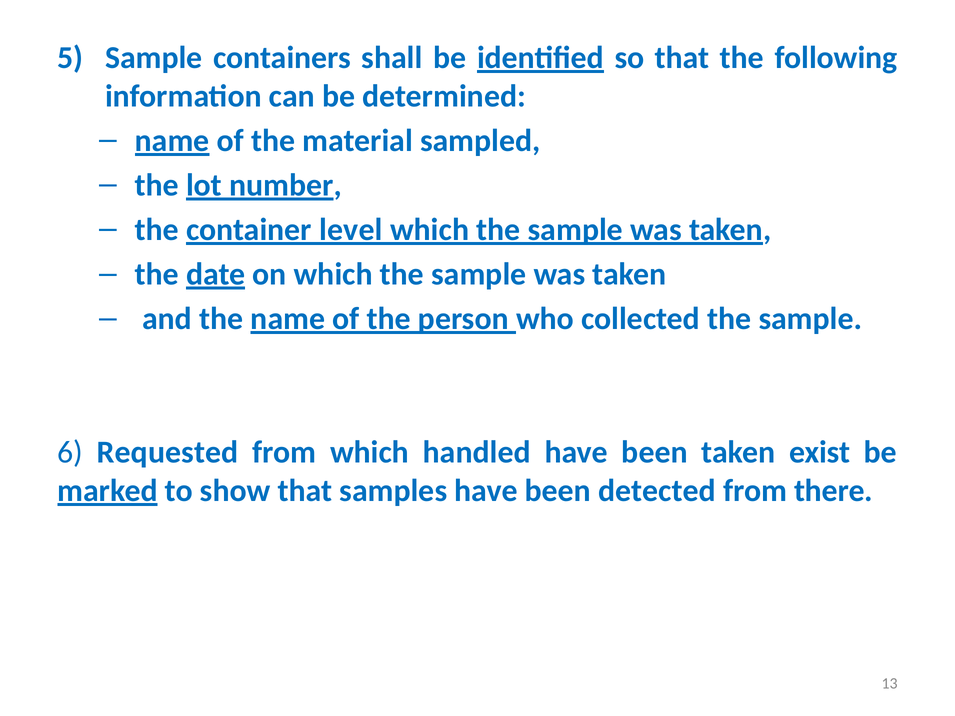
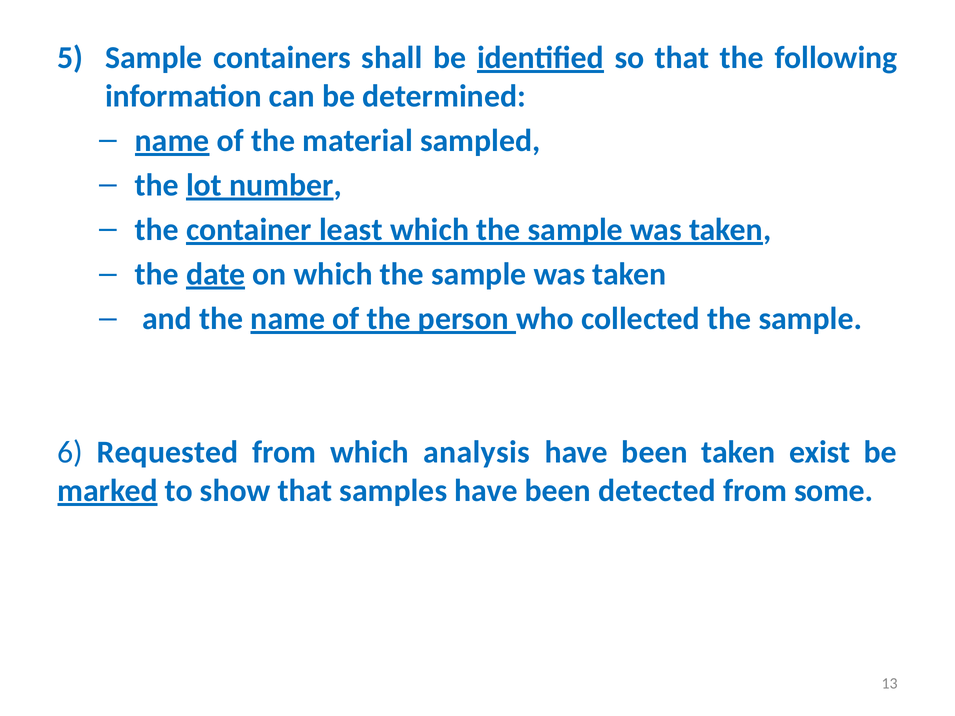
level: level -> least (351, 230)
handled: handled -> analysis (477, 453)
there: there -> some (834, 491)
